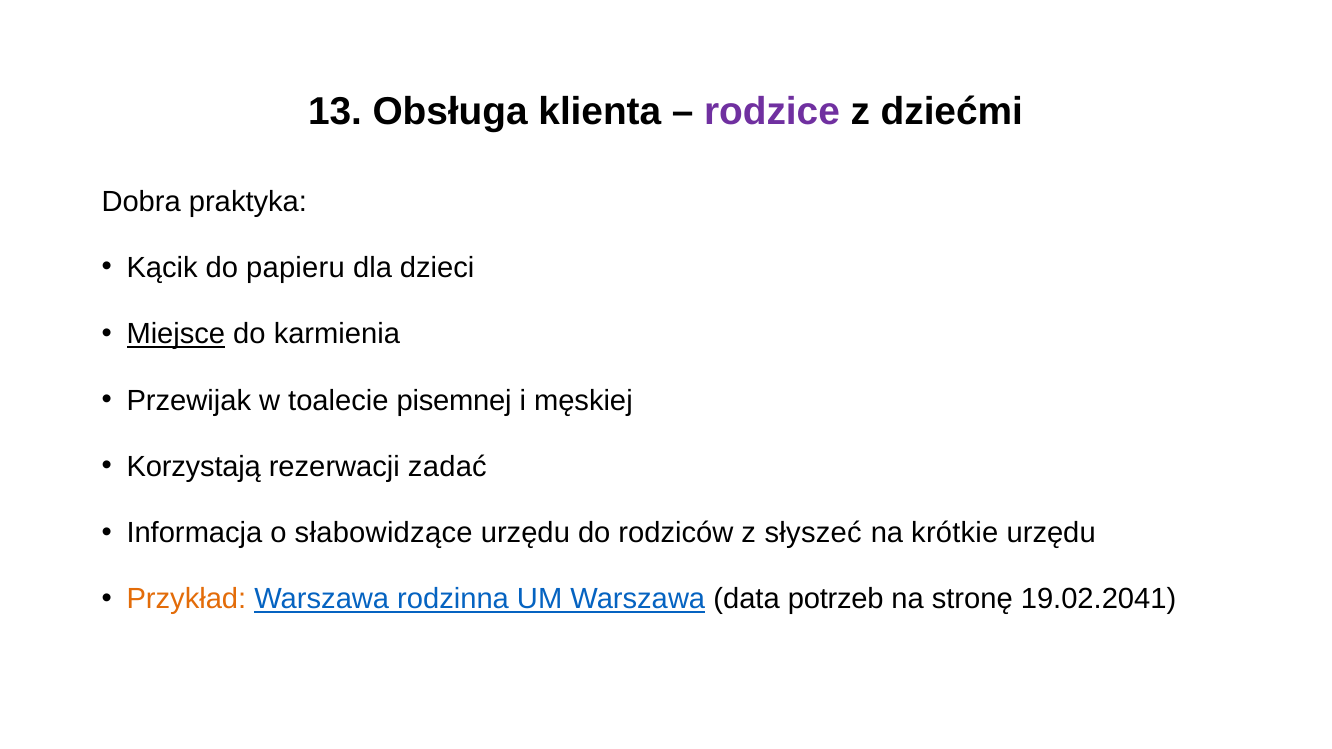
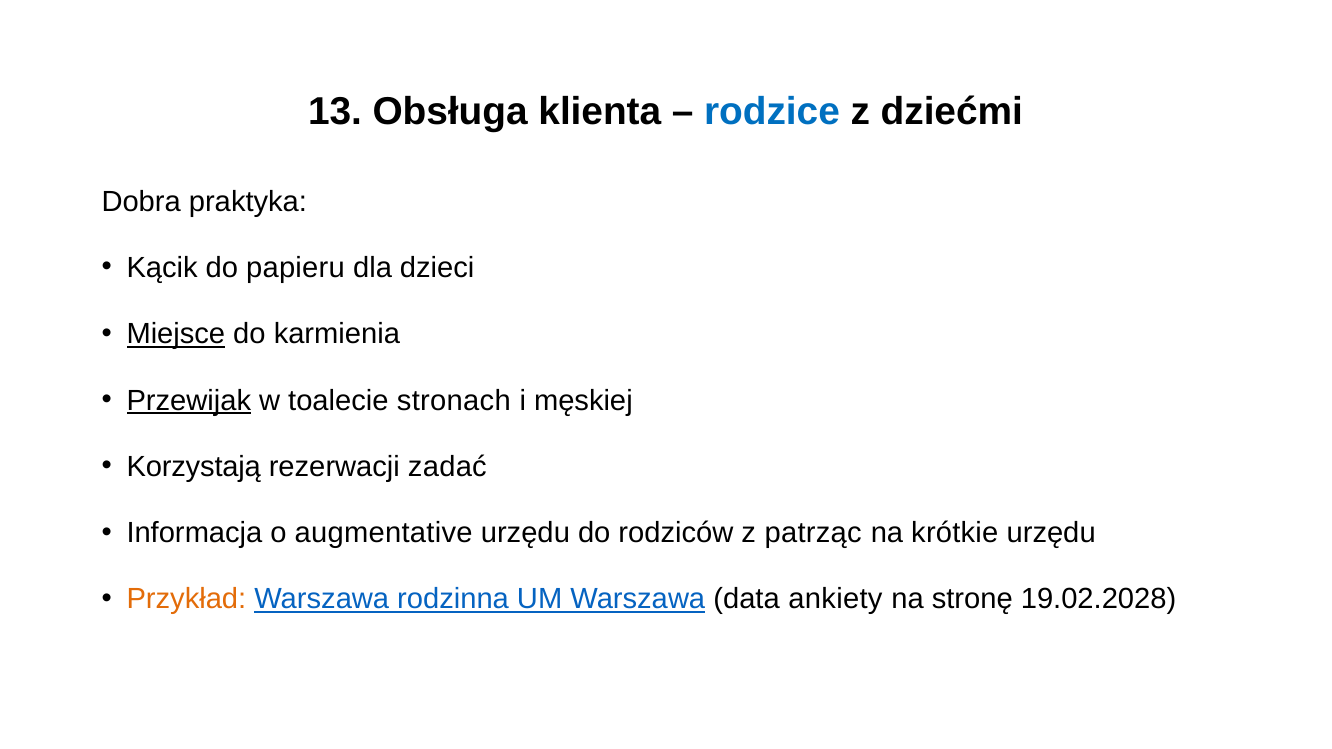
rodzice colour: purple -> blue (772, 112)
Przewijak underline: none -> present (189, 401)
pisemnej: pisemnej -> stronach (454, 401)
słabowidzące: słabowidzące -> augmentative (384, 533)
słyszeć: słyszeć -> patrząc (813, 533)
potrzeb: potrzeb -> ankiety (835, 600)
19.02.2041: 19.02.2041 -> 19.02.2028 (1099, 600)
